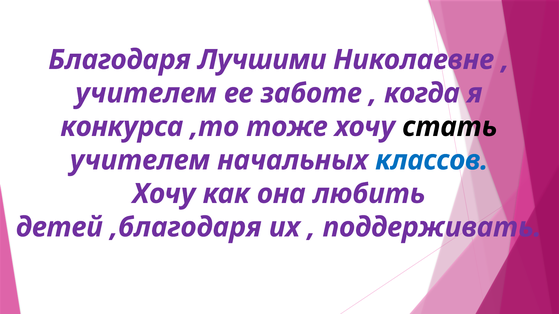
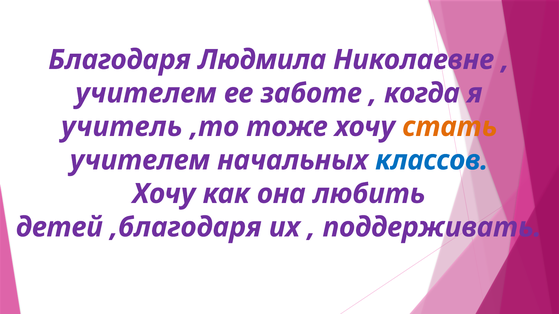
Лучшими: Лучшими -> Людмила (262, 60)
конкурса: конкурса -> учитель (122, 127)
стать colour: black -> orange (450, 127)
